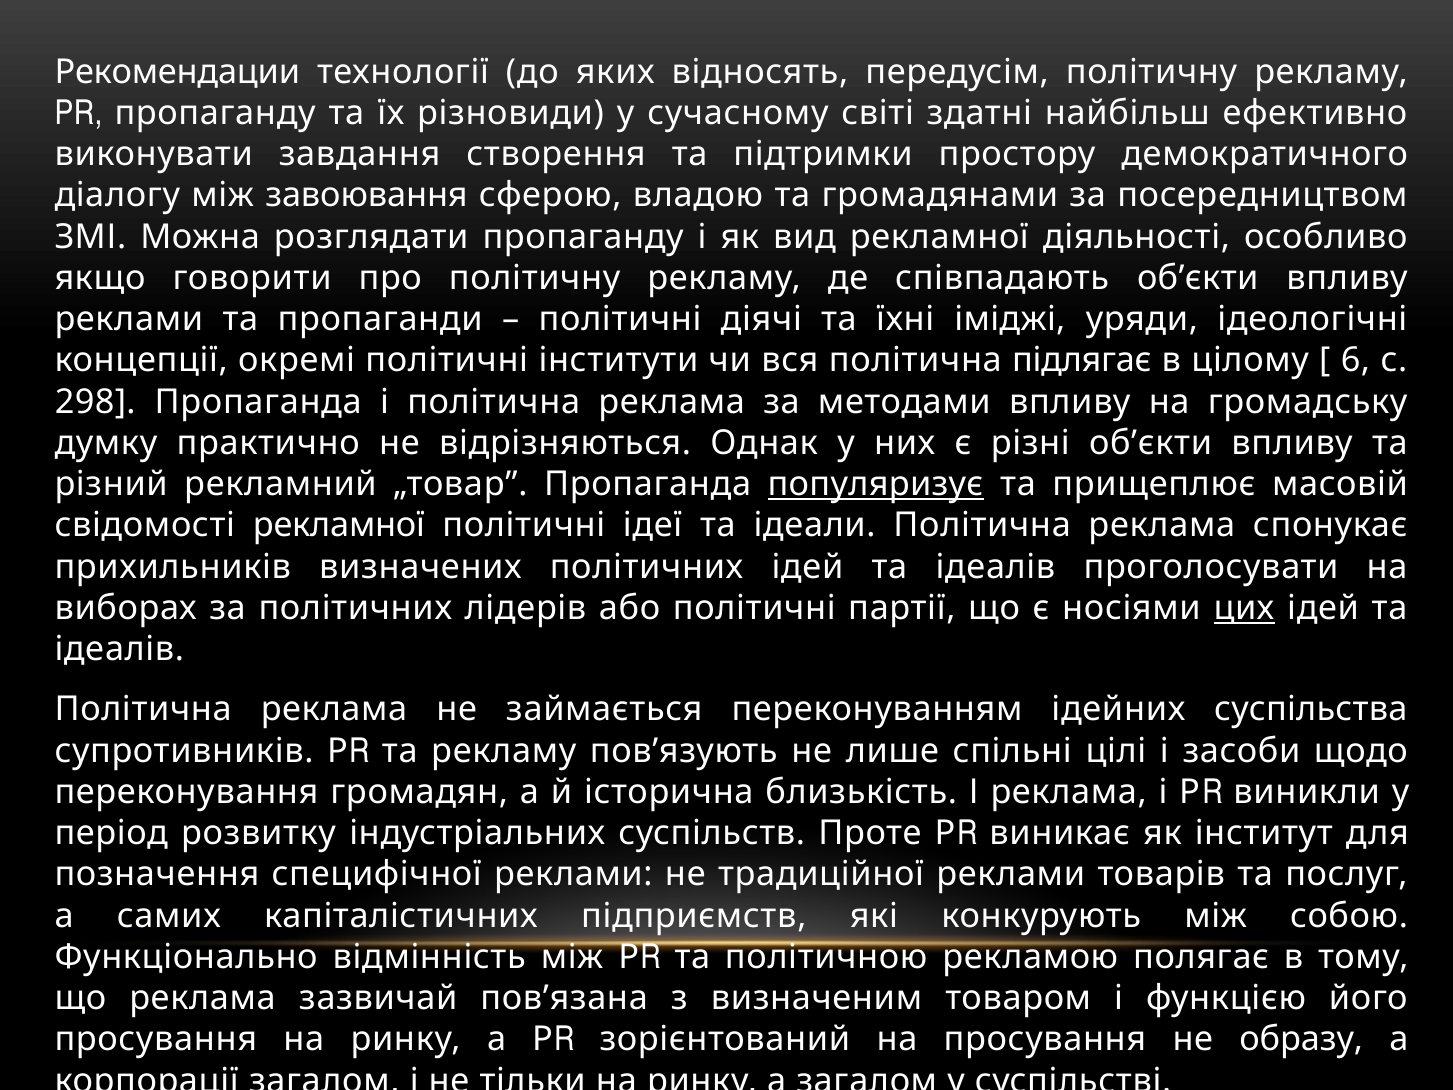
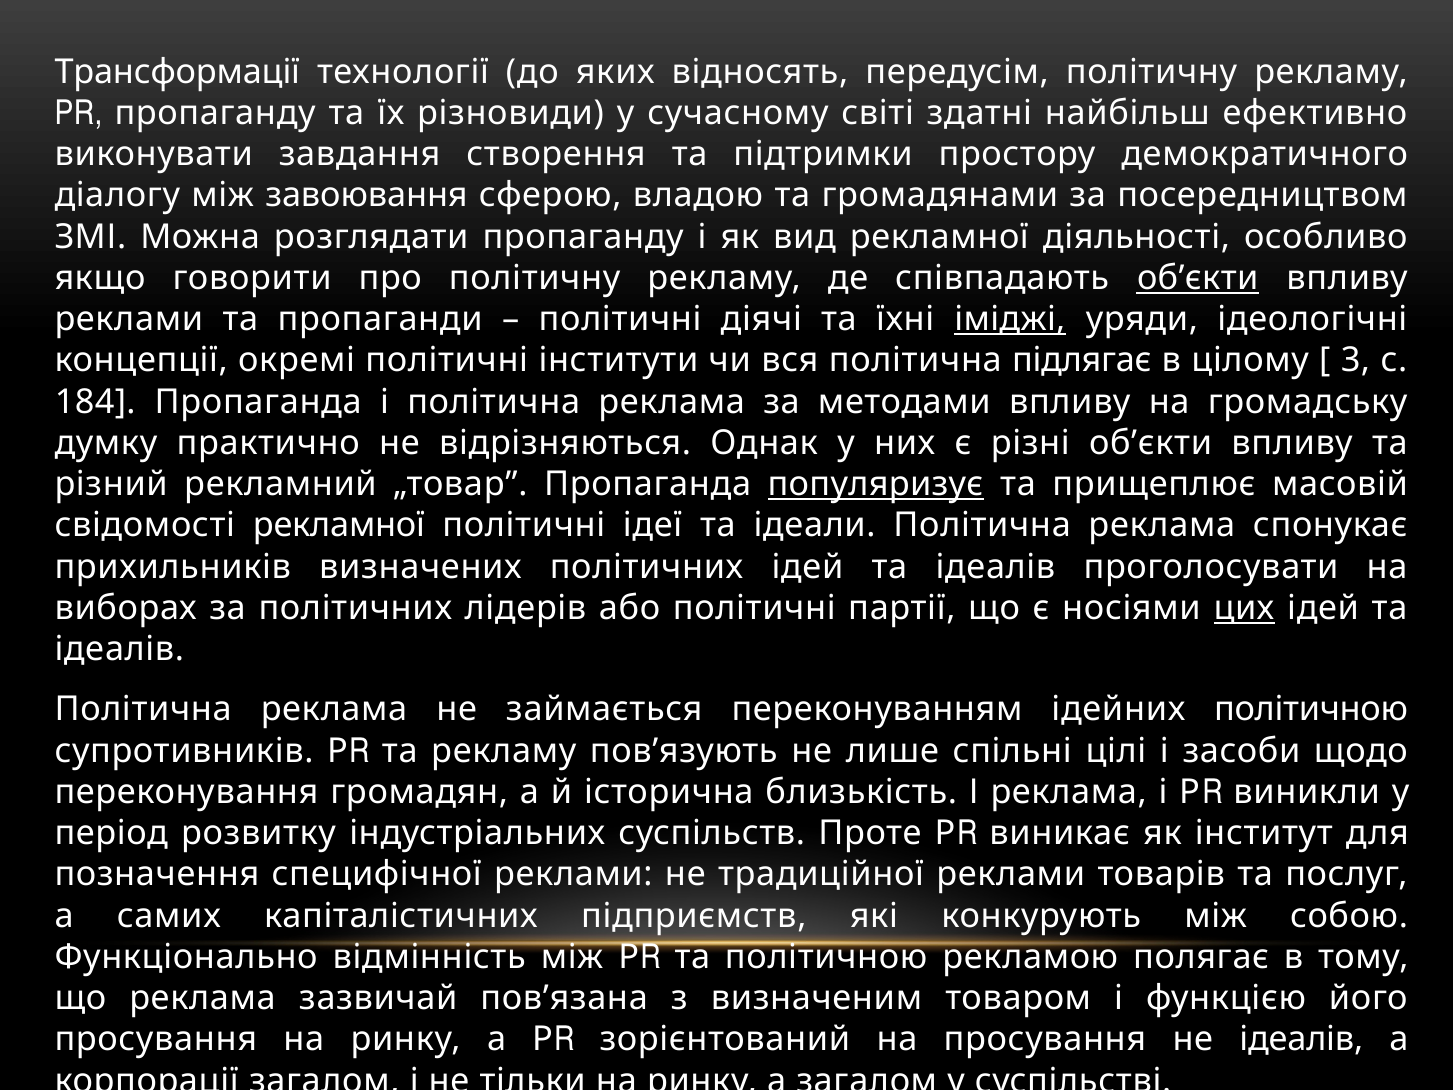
Рекомендации: Рекомендации -> Трансформації (177, 72)
об’єкти underline: none -> present (1198, 278)
іміджі underline: none -> present (1010, 319)
6: 6 -> 3 (1355, 360)
298: 298 -> 184 (95, 402)
ідейних суспільства: суспільства -> політичною (1311, 709)
не образу: образу -> ідеалів (1301, 1039)
